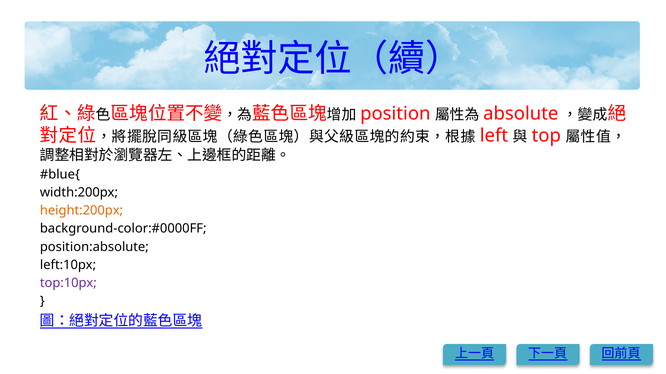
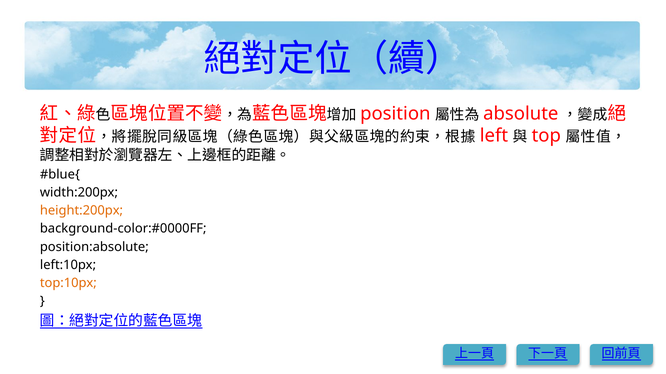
top:10px colour: purple -> orange (68, 284)
